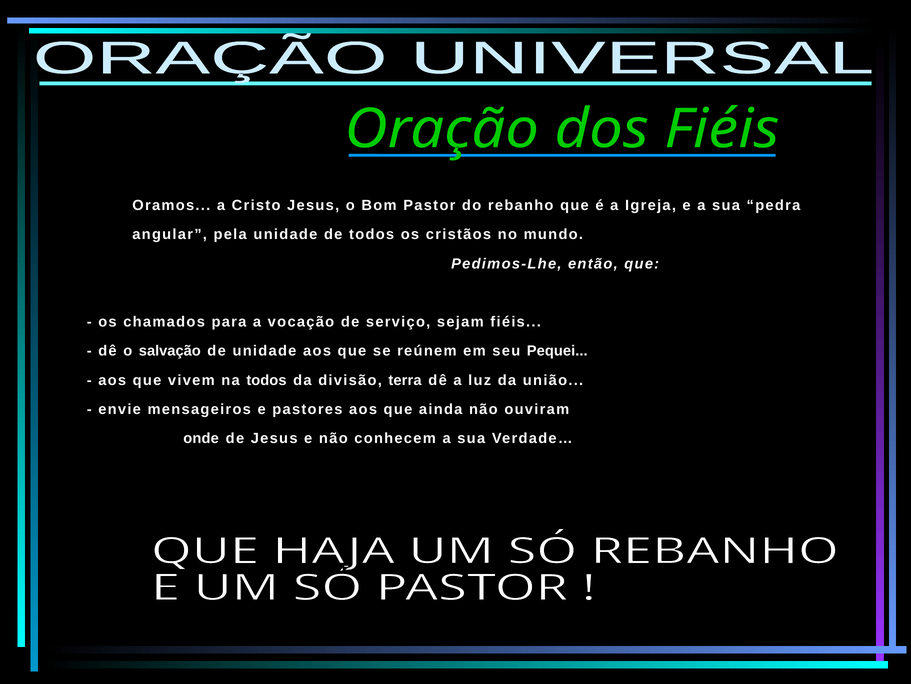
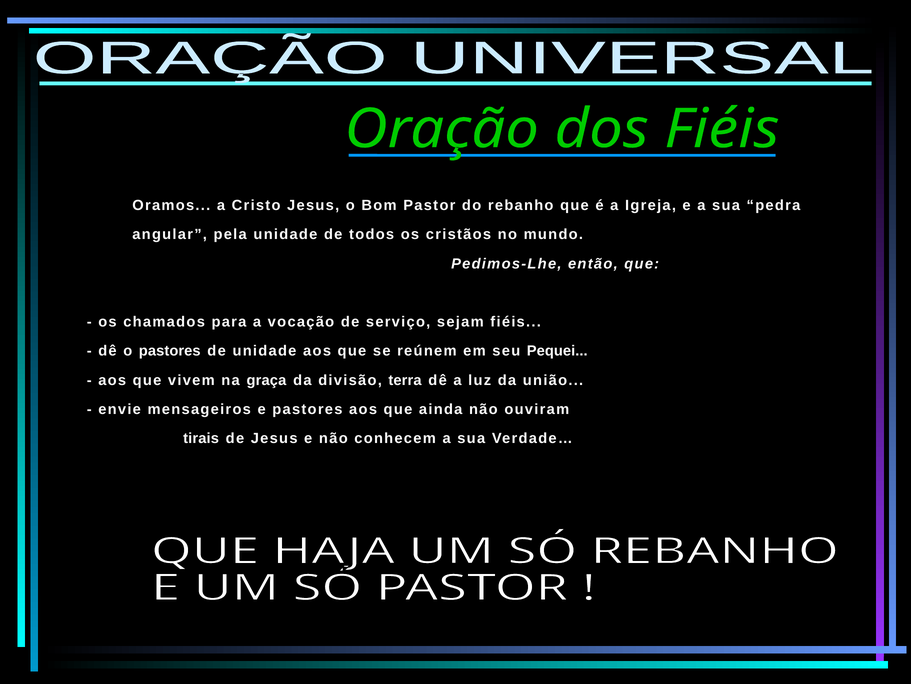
o salvação: salvação -> pastores (170, 351)
na todos: todos -> graça (266, 380)
onde: onde -> tirais (201, 438)
